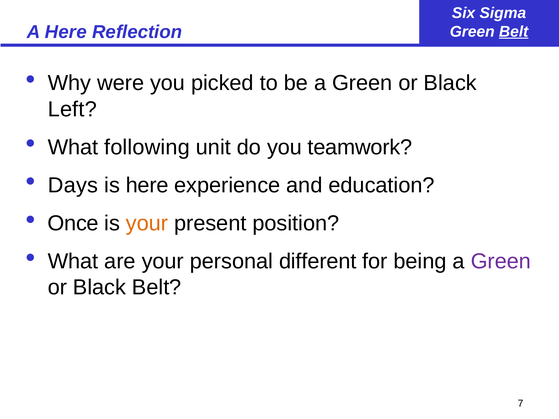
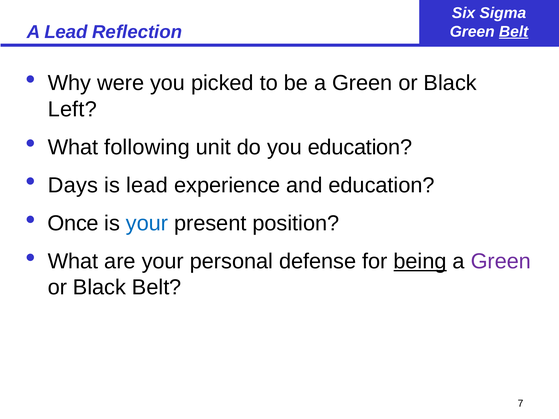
A Here: Here -> Lead (66, 32)
you teamwork: teamwork -> education (360, 147)
is here: here -> lead (147, 185)
your colour: orange -> blue (147, 223)
different: different -> defense (318, 262)
being underline: none -> present (420, 262)
